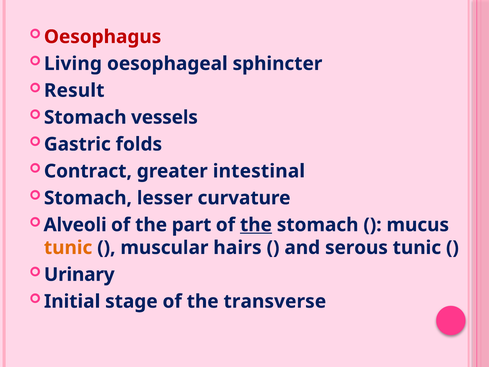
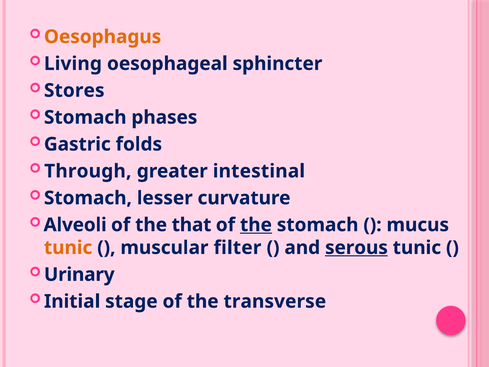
Oesophagus colour: red -> orange (103, 37)
Result: Result -> Stores (74, 90)
vessels: vessels -> phases (164, 117)
Contract: Contract -> Through (88, 171)
part: part -> that (192, 225)
hairs: hairs -> filter (237, 248)
serous underline: none -> present (356, 248)
